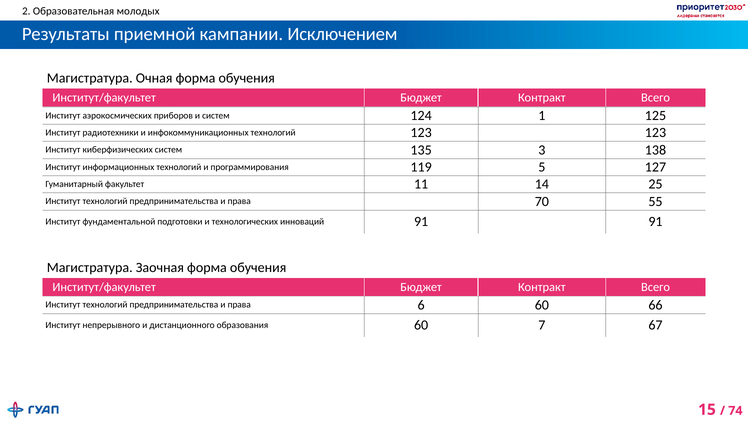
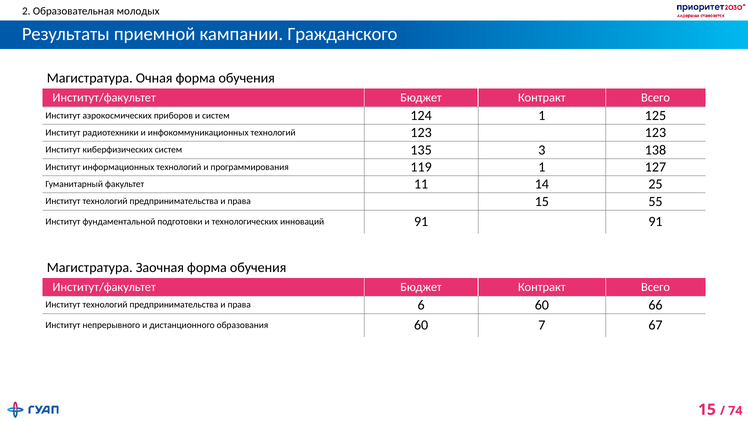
Исключением: Исключением -> Гражданского (342, 34)
119 5: 5 -> 1 (542, 167)
права 70: 70 -> 15 (542, 201)
